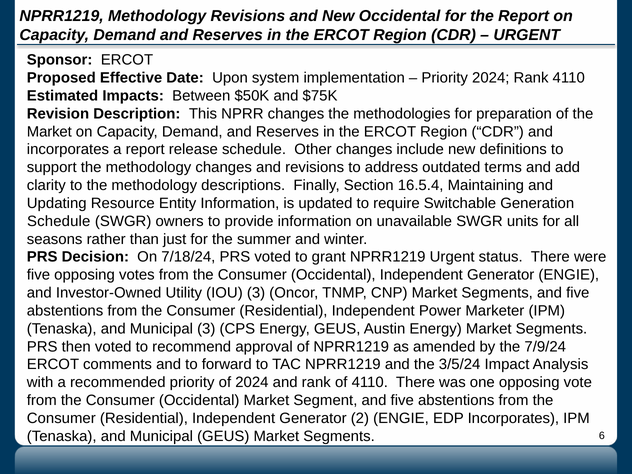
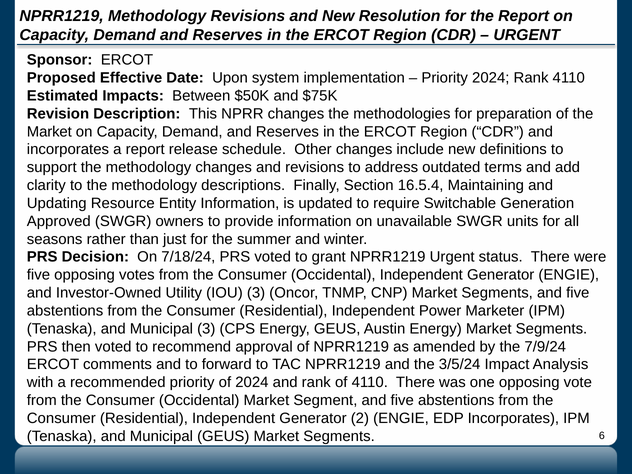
New Occidental: Occidental -> Resolution (400, 16)
Schedule: Schedule -> Approved (59, 221)
